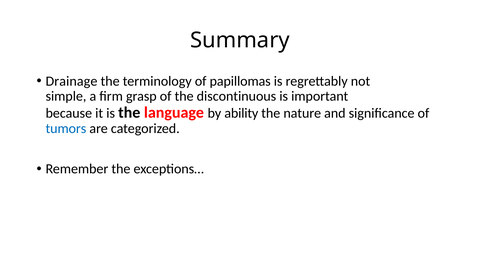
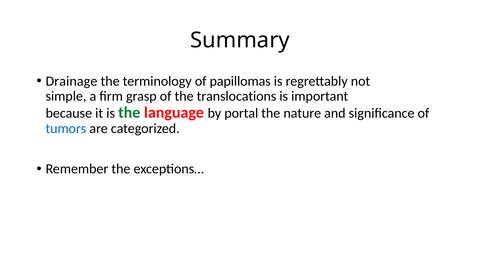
discontinuous: discontinuous -> translocations (237, 96)
the colour: black -> green (129, 112)
ability: ability -> portal (241, 113)
